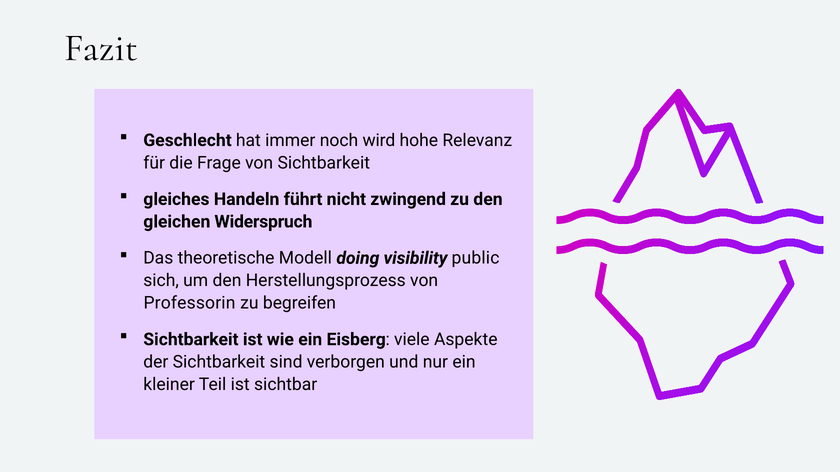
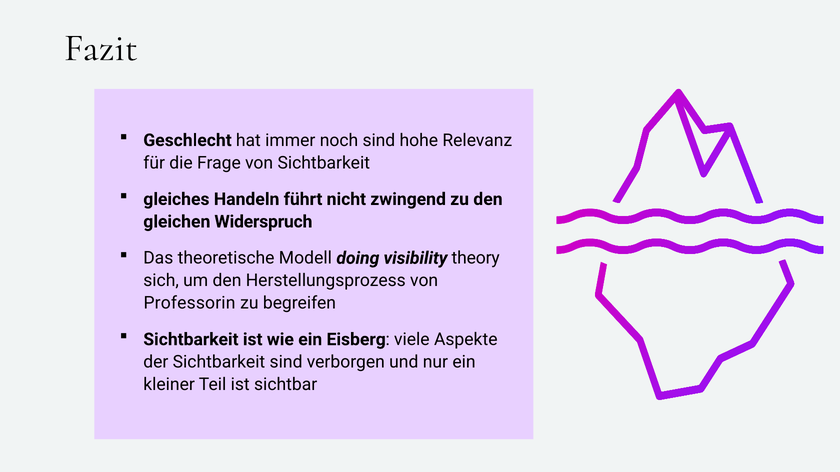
noch wird: wird -> sind (379, 140)
public: public -> theory (476, 258)
